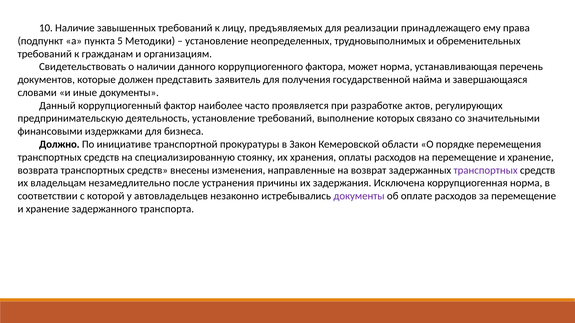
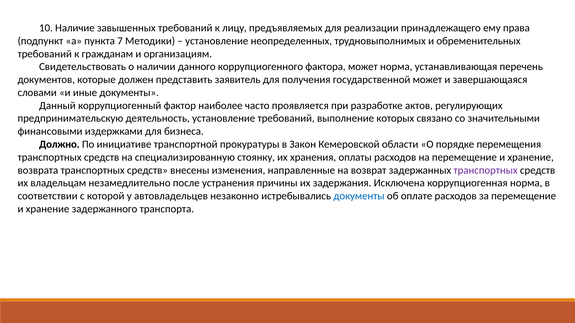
5: 5 -> 7 (120, 41)
государственной найма: найма -> может (427, 80)
документы colour: purple -> blue (359, 196)
